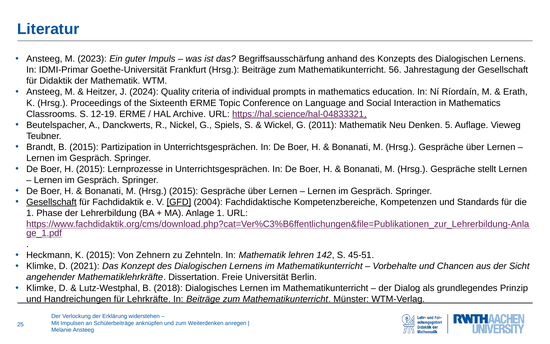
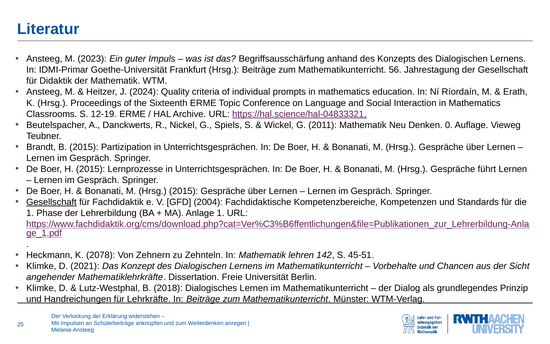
5: 5 -> 0 (449, 125)
stellt: stellt -> führt (487, 169)
GFD underline: present -> none (179, 202)
K 2015: 2015 -> 2078 (101, 255)
